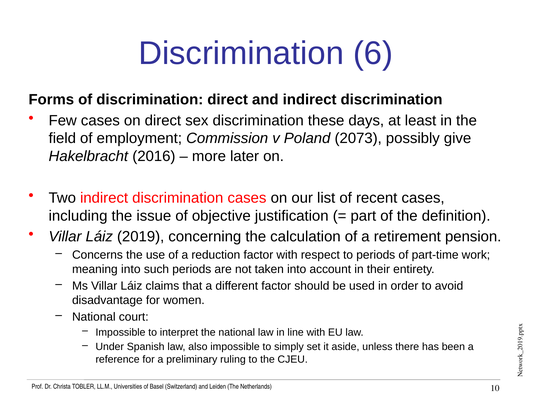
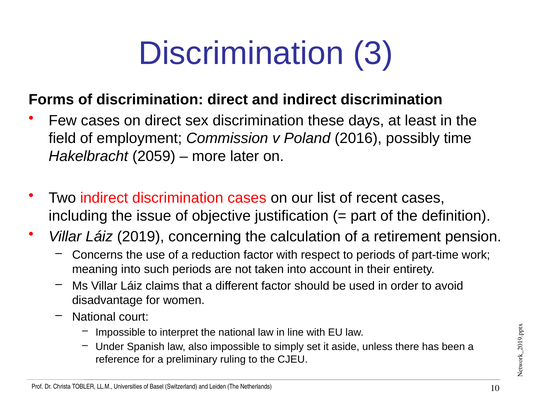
6: 6 -> 3 (373, 53)
2073: 2073 -> 2016 (358, 138)
give: give -> time (458, 138)
2016: 2016 -> 2059 (154, 156)
